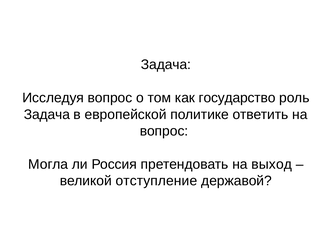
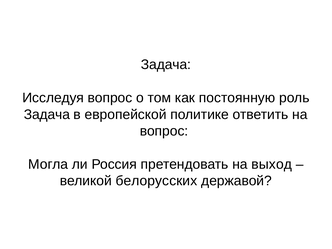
государство: государство -> постоянную (237, 98)
отступление: отступление -> белорусских (156, 181)
